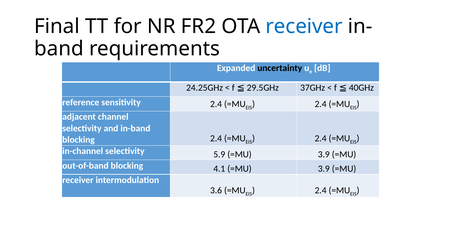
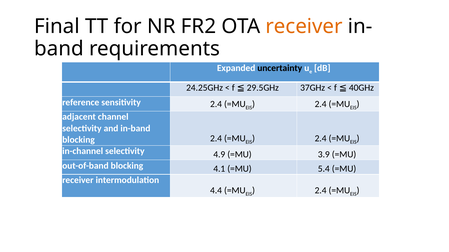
receiver colour: blue -> orange (304, 27)
5.9: 5.9 -> 4.9 (219, 155)
4.1 =MU 3.9: 3.9 -> 5.4 (324, 169)
3.6: 3.6 -> 4.4 (216, 191)
